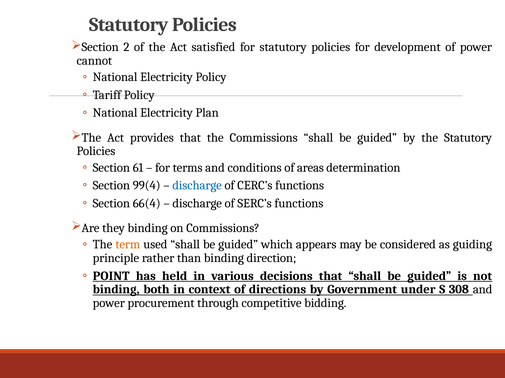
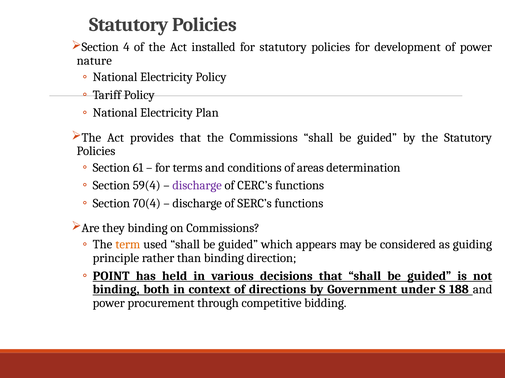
2: 2 -> 4 (126, 47)
satisfied: satisfied -> installed (214, 47)
cannot: cannot -> nature (94, 61)
99(4: 99(4 -> 59(4 (147, 186)
discharge colour: blue -> purple (197, 186)
66(4: 66(4 -> 70(4 (147, 204)
308: 308 -> 188 (459, 290)
